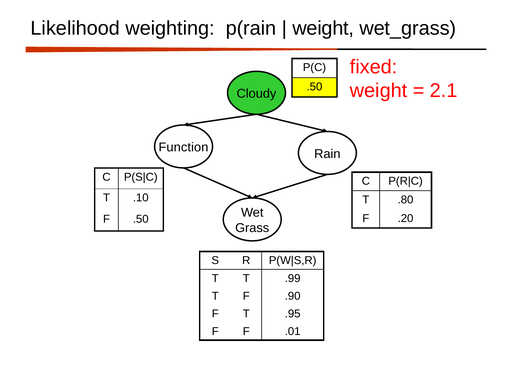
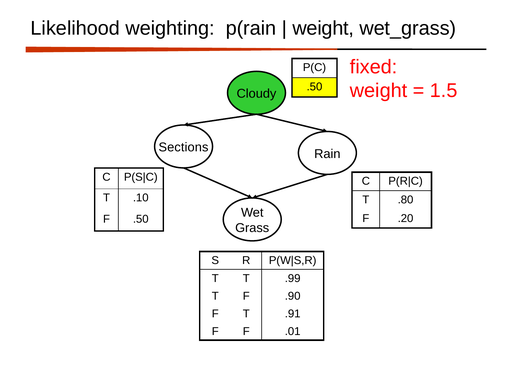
2.1: 2.1 -> 1.5 (444, 91)
Function: Function -> Sections (183, 147)
.95: .95 -> .91 (293, 314)
